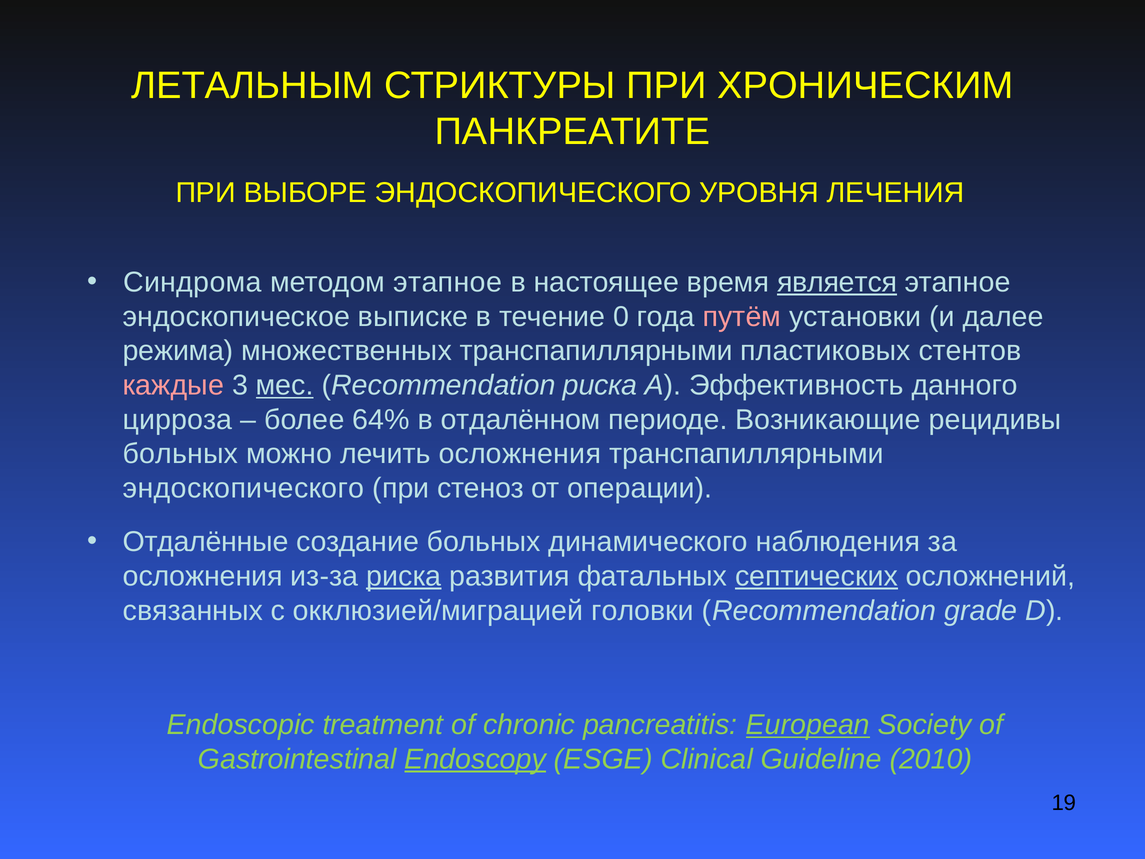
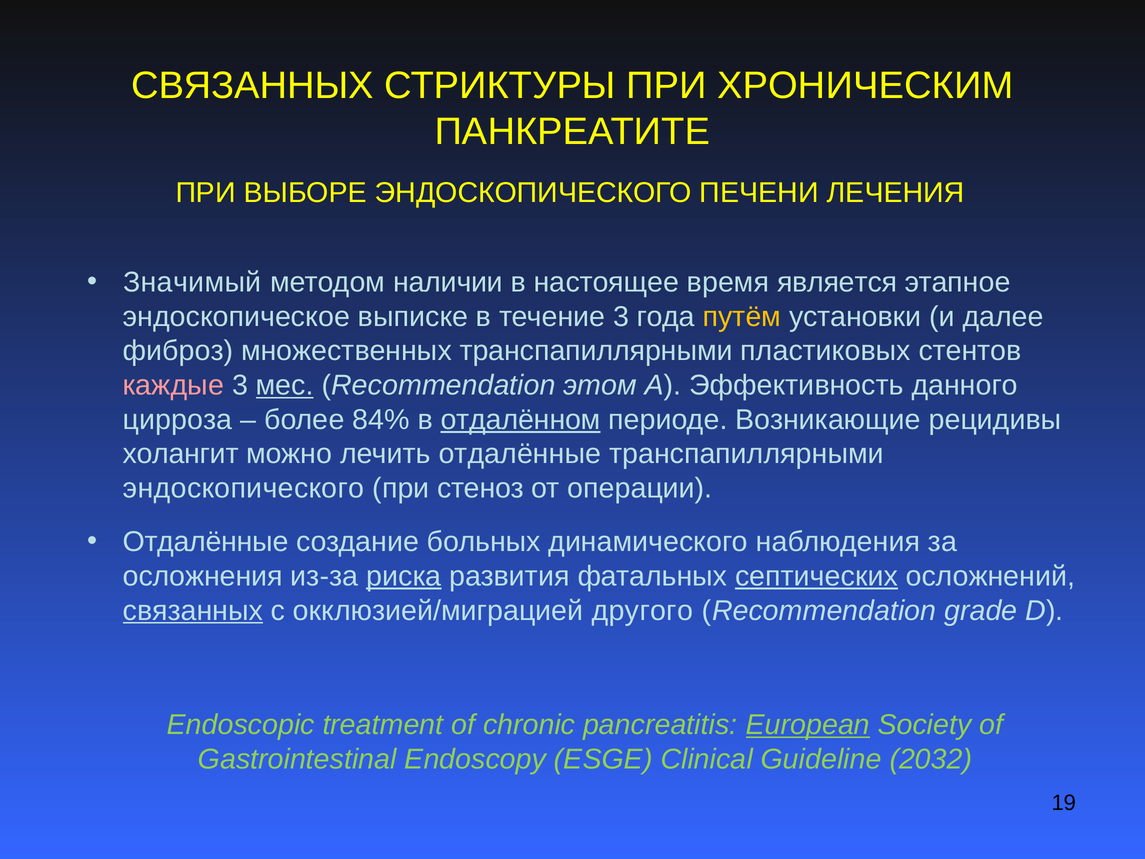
ЛЕТАЛЬНЫМ: ЛЕТАЛЬНЫМ -> СВЯЗАННЫХ (252, 86)
УРОВНЯ: УРОВНЯ -> ПЕЧЕНИ (759, 193)
Синдрома: Синдрома -> Значимый (192, 282)
методом этапное: этапное -> наличии (448, 282)
является underline: present -> none (837, 282)
течение 0: 0 -> 3 (621, 317)
путём colour: pink -> yellow (742, 317)
режима: режима -> фиброз (178, 351)
Recommendation риска: риска -> этом (600, 385)
64%: 64% -> 84% (381, 420)
отдалённом underline: none -> present (521, 420)
больных: больных -> холангит (181, 454)
лечить осложнения: осложнения -> отдалённые (520, 454)
связанных underline: none -> present (193, 610)
головки: головки -> другого (642, 610)
Endoscopy underline: present -> none (475, 759)
2010: 2010 -> 2032 (931, 759)
